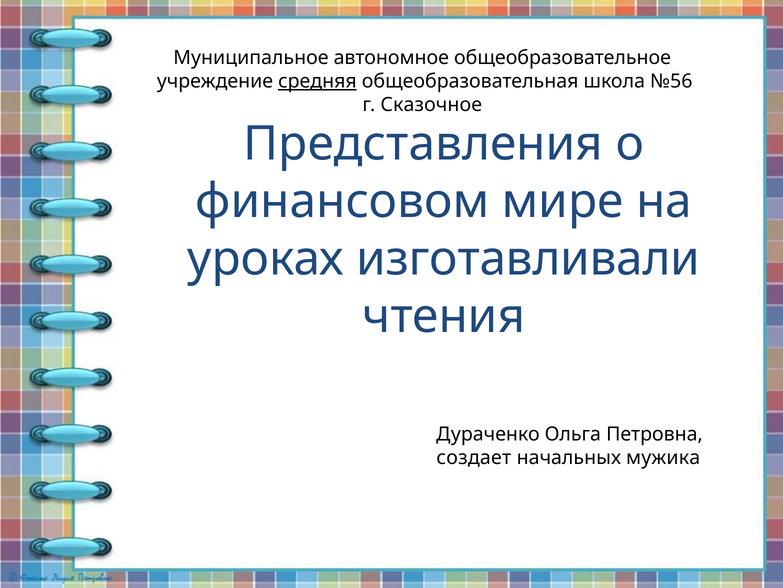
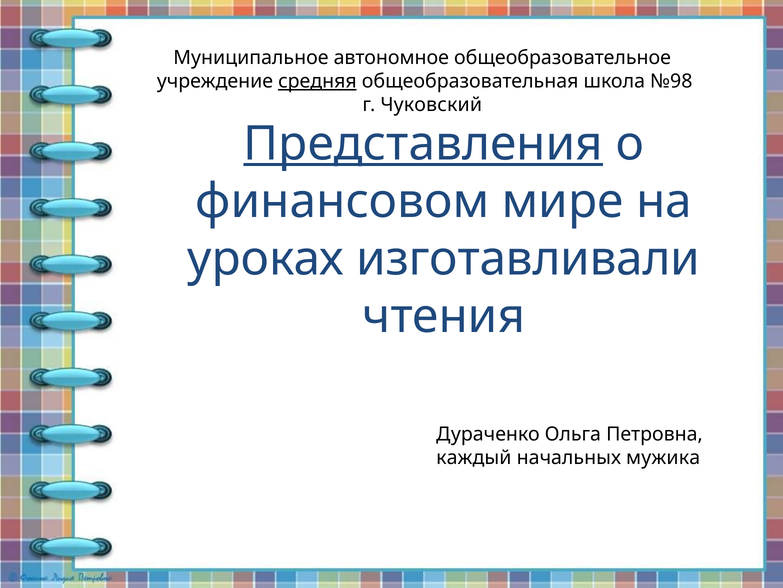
№56: №56 -> №98 (671, 81)
Сказочное: Сказочное -> Чуковский (431, 105)
Представления underline: none -> present (423, 144)
создает: создает -> каждый (474, 457)
